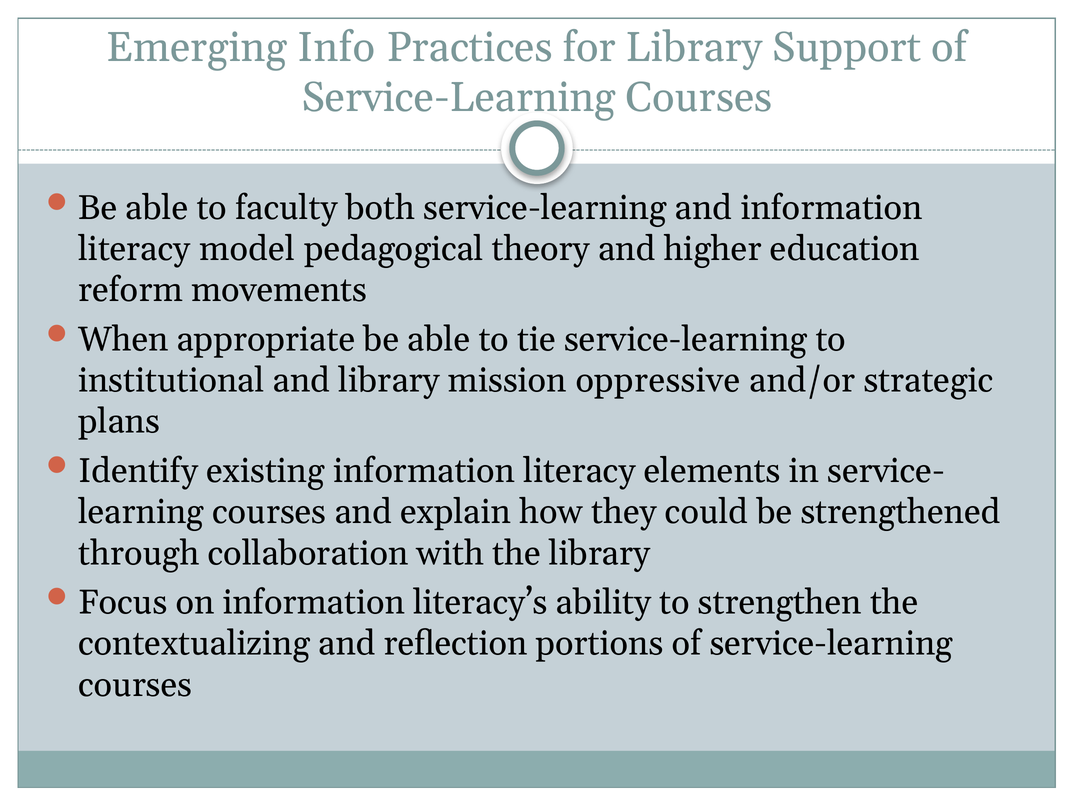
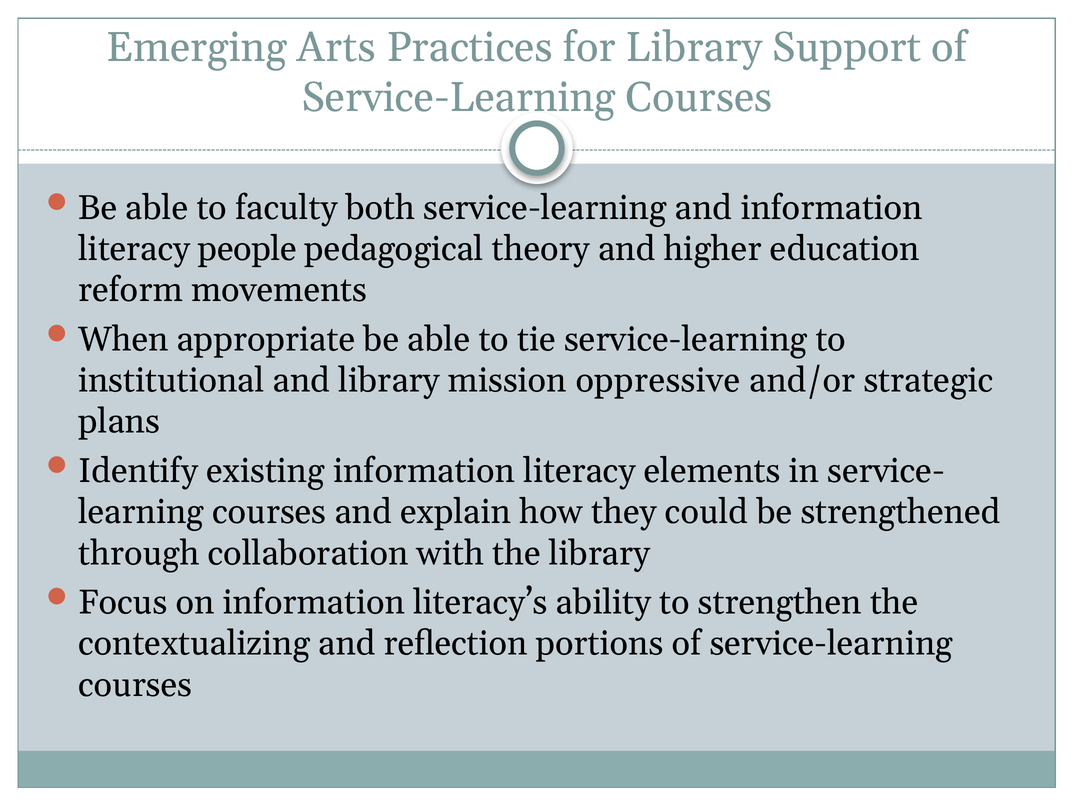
Info: Info -> Arts (336, 47)
model: model -> people (247, 249)
